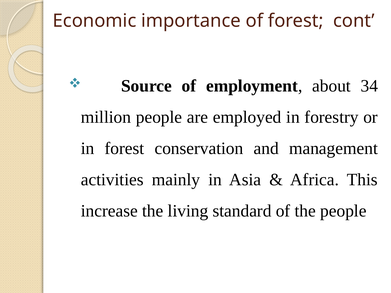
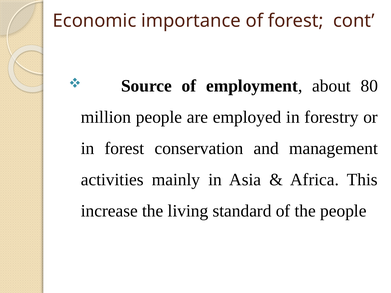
34: 34 -> 80 (369, 86)
